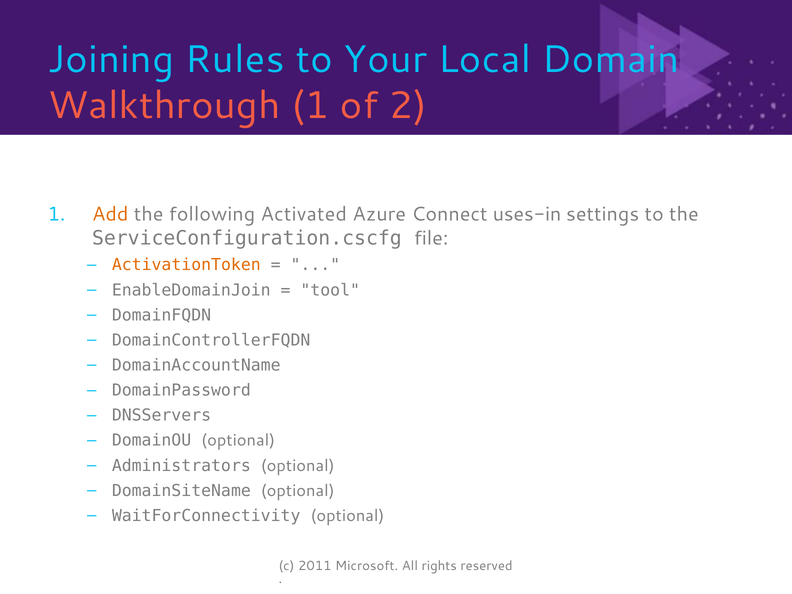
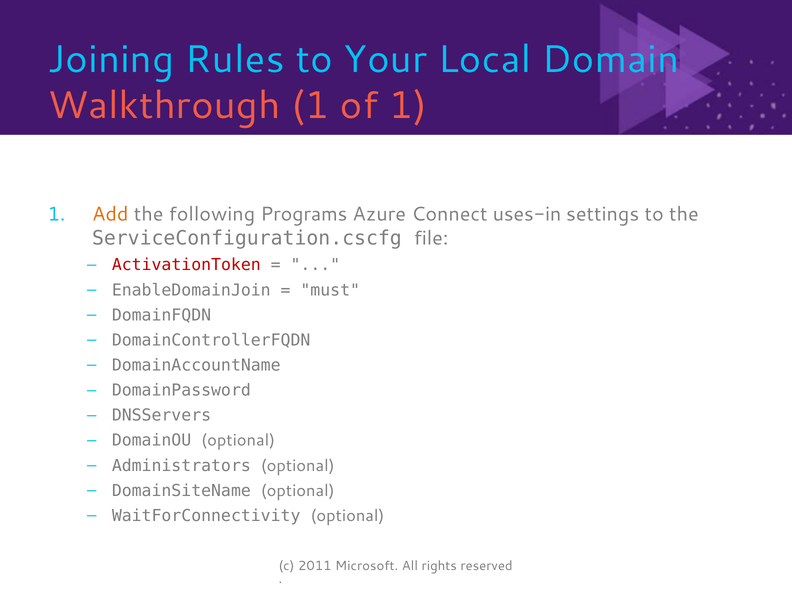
of 2: 2 -> 1 (408, 106)
Activated: Activated -> Programs (304, 214)
ActivationToken colour: orange -> red (186, 265)
tool: tool -> must (330, 290)
